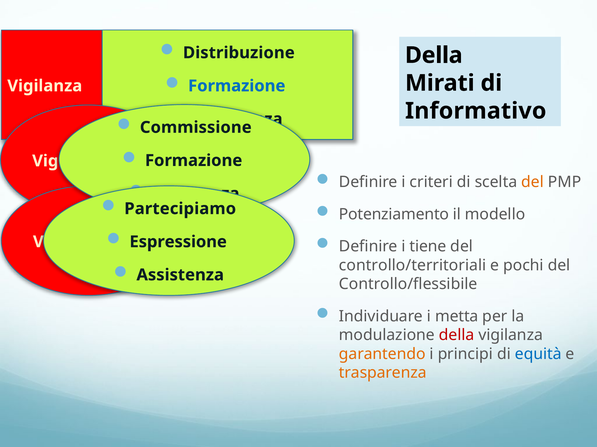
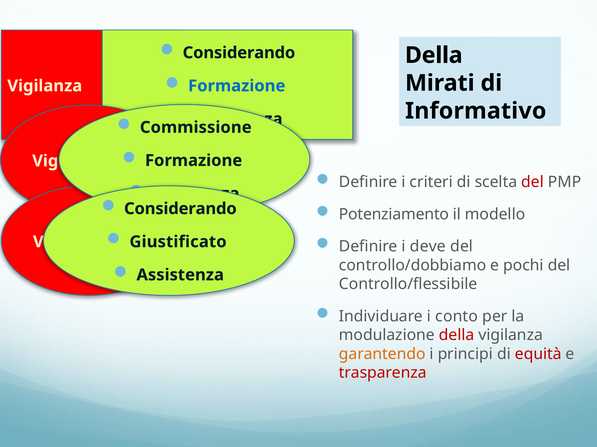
Distribuzione: Distribuzione -> Considerando (239, 53)
del colour: orange -> red (533, 182)
Partecipiamo: Partecipiamo -> Considerando (180, 209)
Espressione: Espressione -> Giustificato (178, 242)
tiene: tiene -> deve (428, 247)
controllo/territoriali: controllo/territoriali -> controllo/dobbiamo (413, 266)
metta: metta -> conto (457, 317)
equità colour: blue -> red (538, 354)
trasparenza colour: orange -> red (383, 373)
